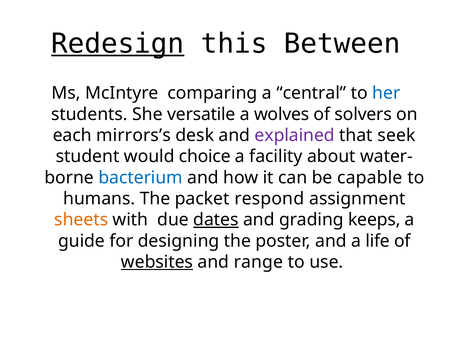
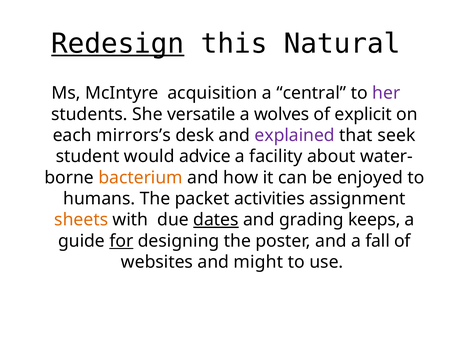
Between: Between -> Natural (342, 44)
comparing: comparing -> acquisition (212, 93)
her colour: blue -> purple (386, 93)
solvers: solvers -> explicit (363, 114)
choice: choice -> advice (205, 156)
bacterium colour: blue -> orange (141, 178)
capable: capable -> enjoyed (370, 178)
respond: respond -> activities (269, 199)
for underline: none -> present (121, 241)
life: life -> fall (378, 241)
websites underline: present -> none (157, 262)
range: range -> might (258, 262)
